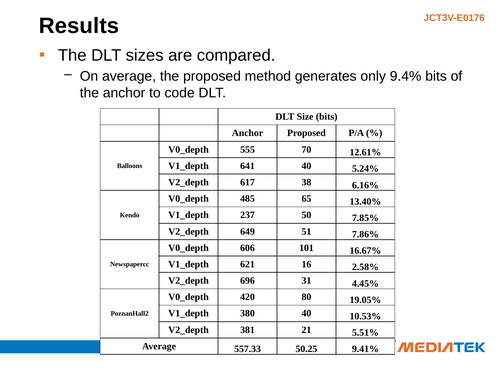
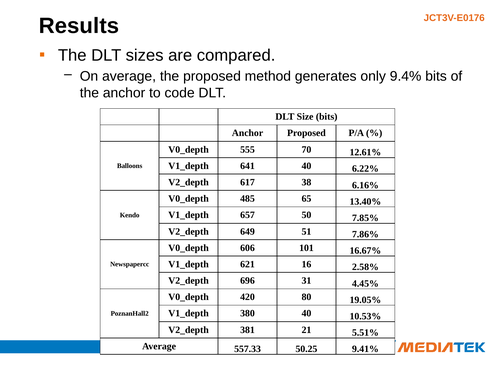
5.24%: 5.24% -> 6.22% (365, 169)
237: 237 -> 657 (248, 215)
